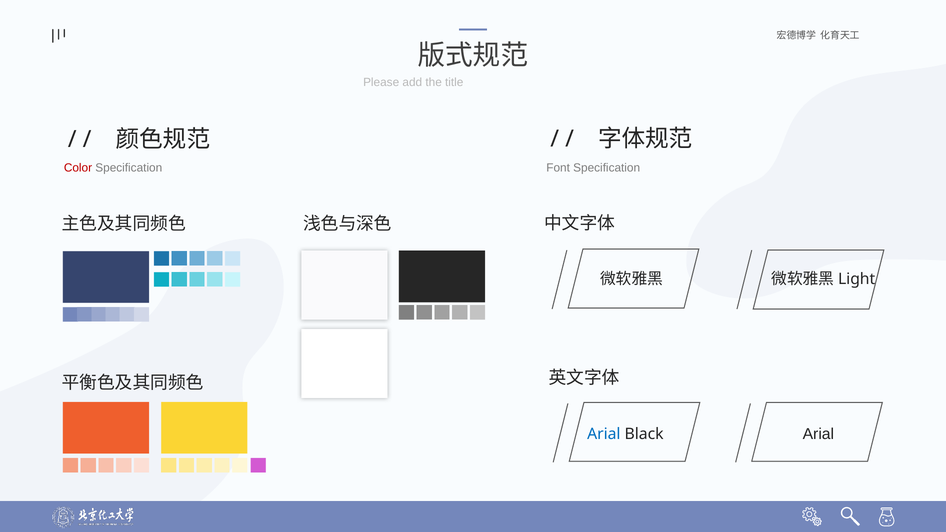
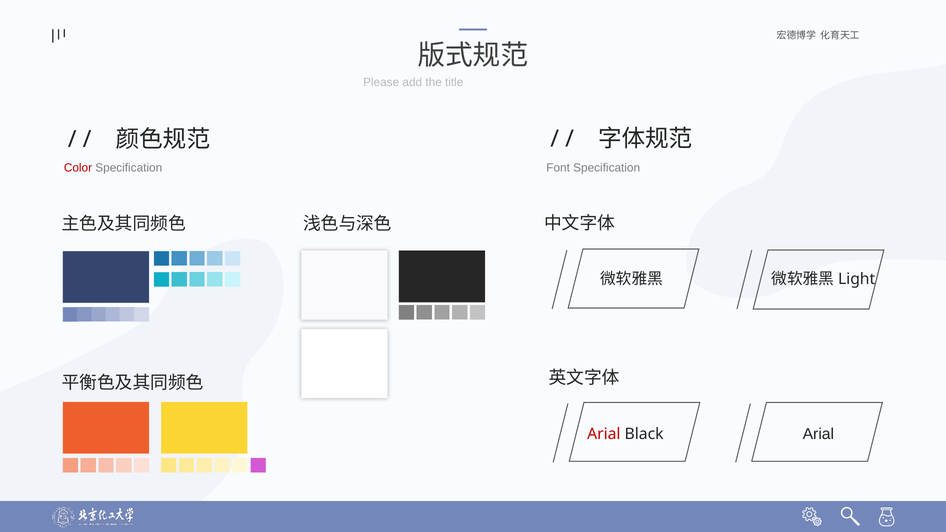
Arial colour: blue -> red (604, 434)
